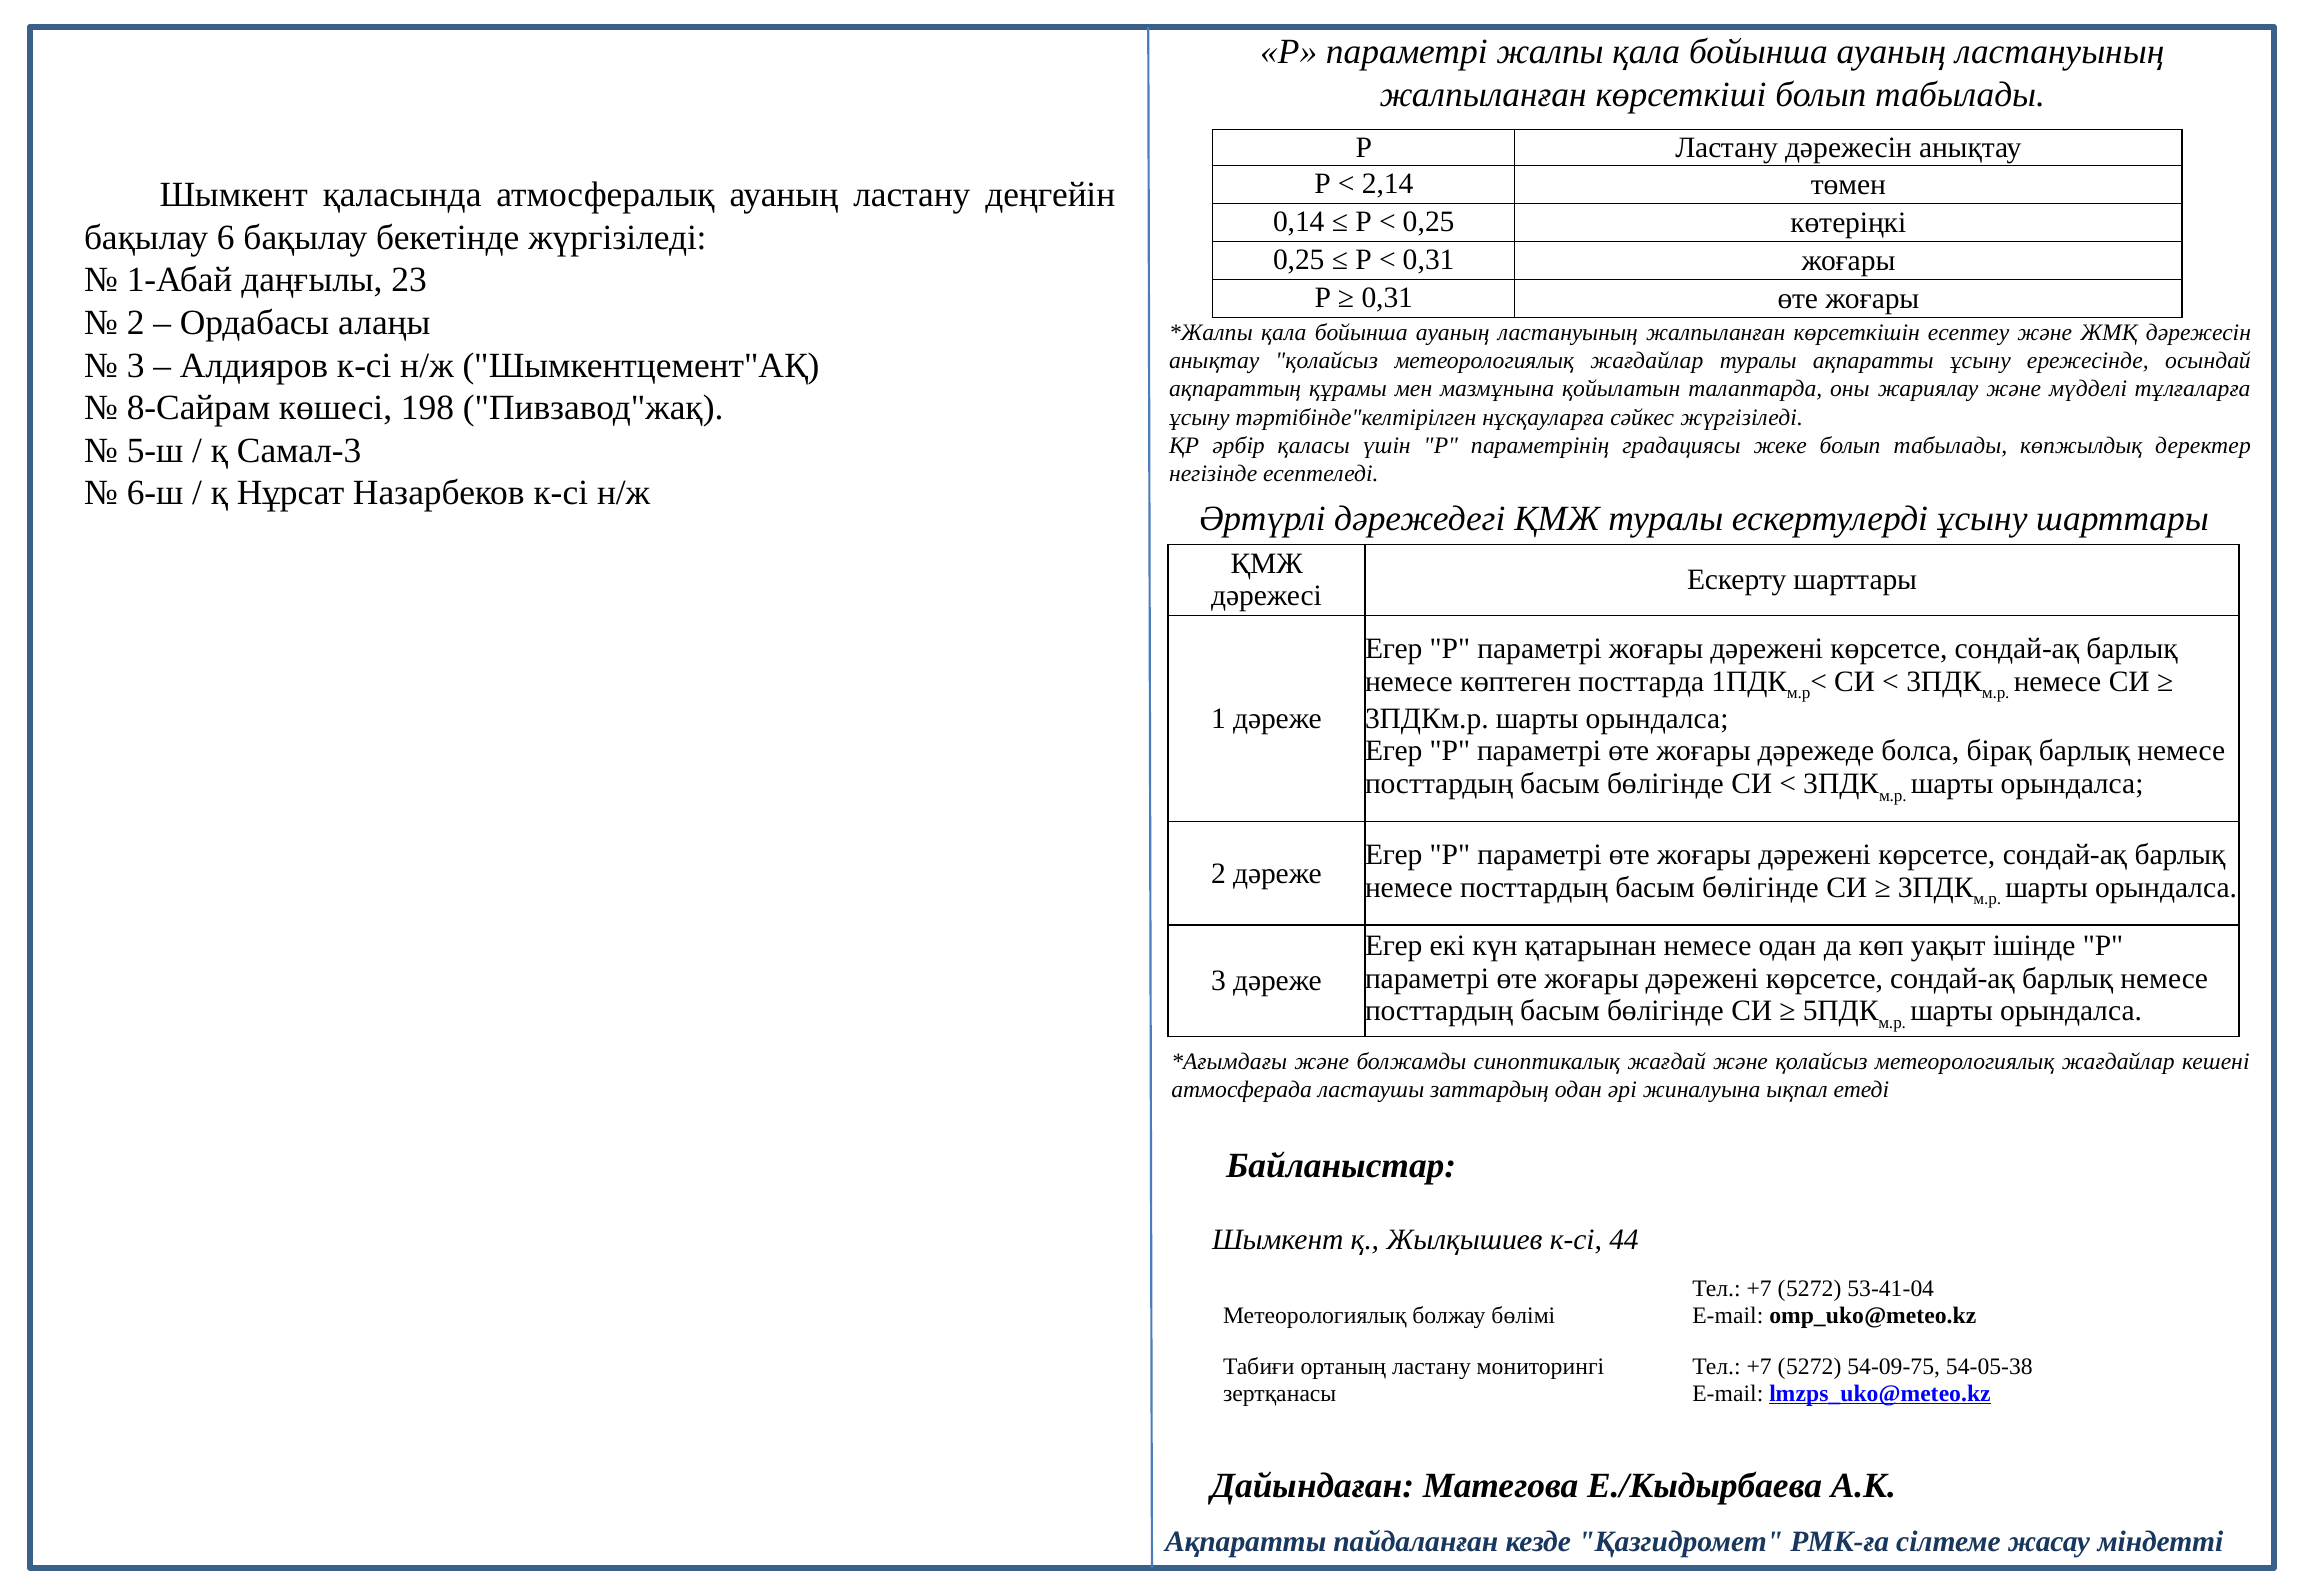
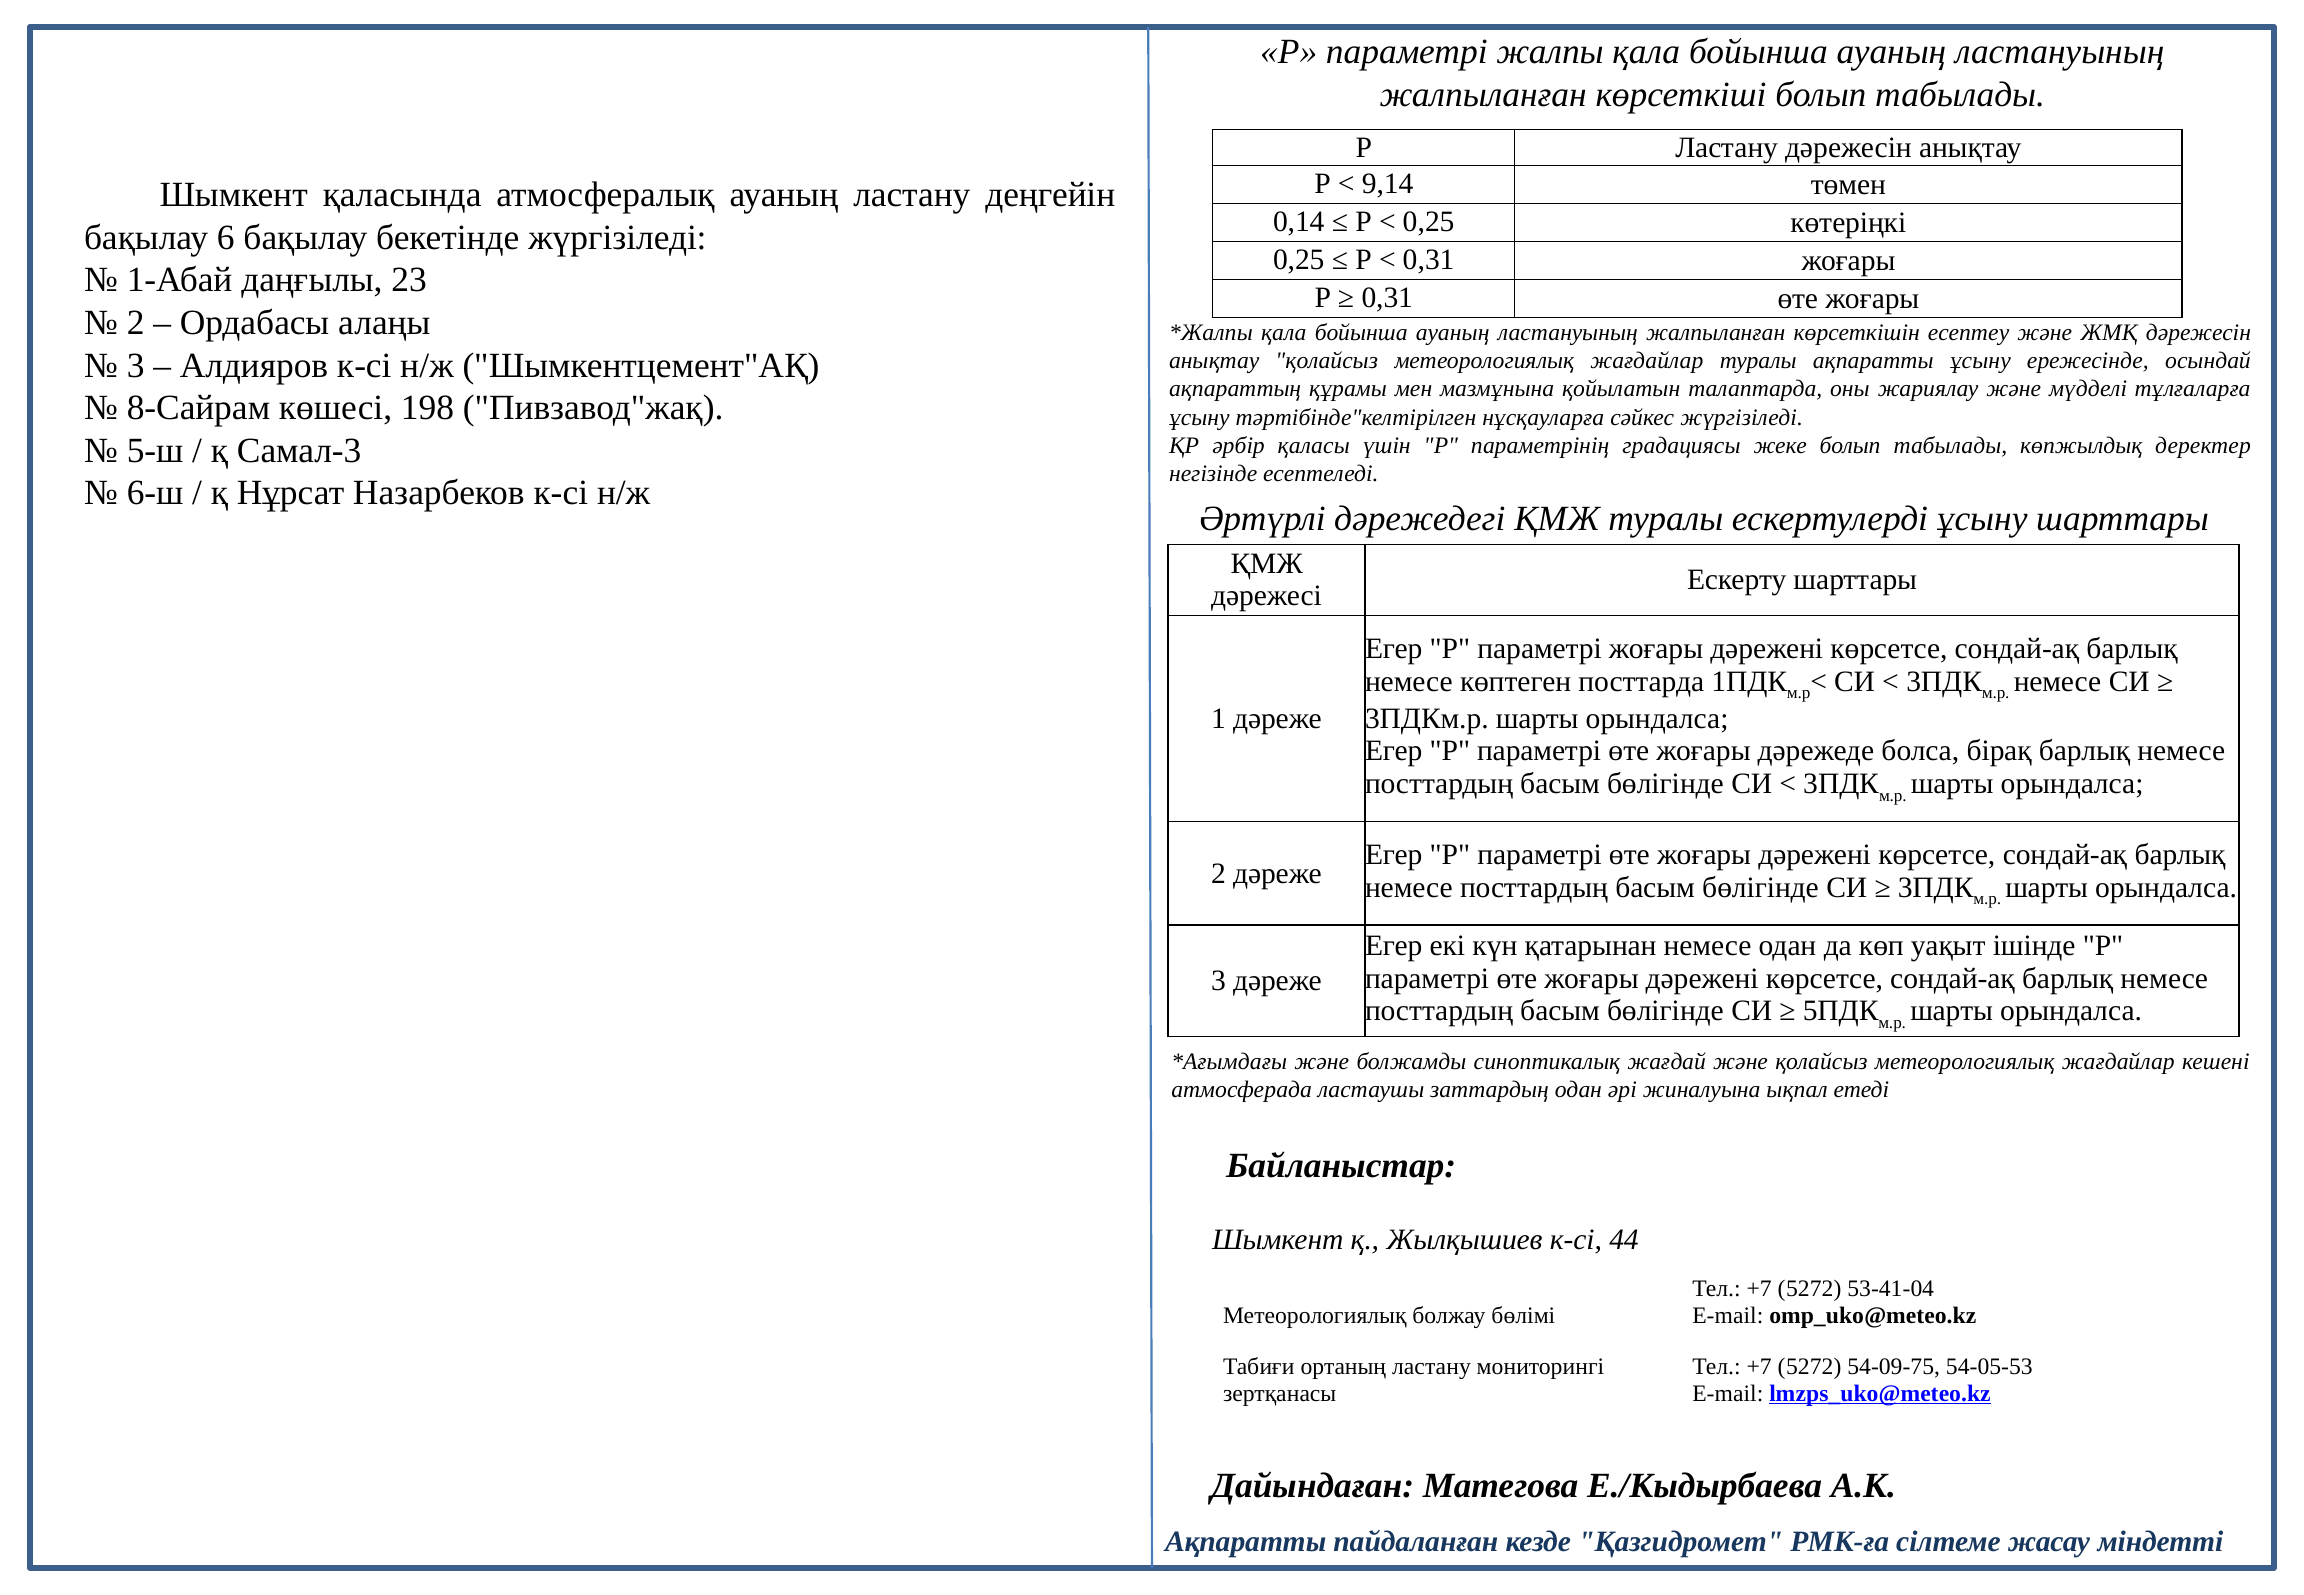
2,14: 2,14 -> 9,14 (1388, 184)
54-05-38: 54-05-38 -> 54-05-53 (1989, 1367)
